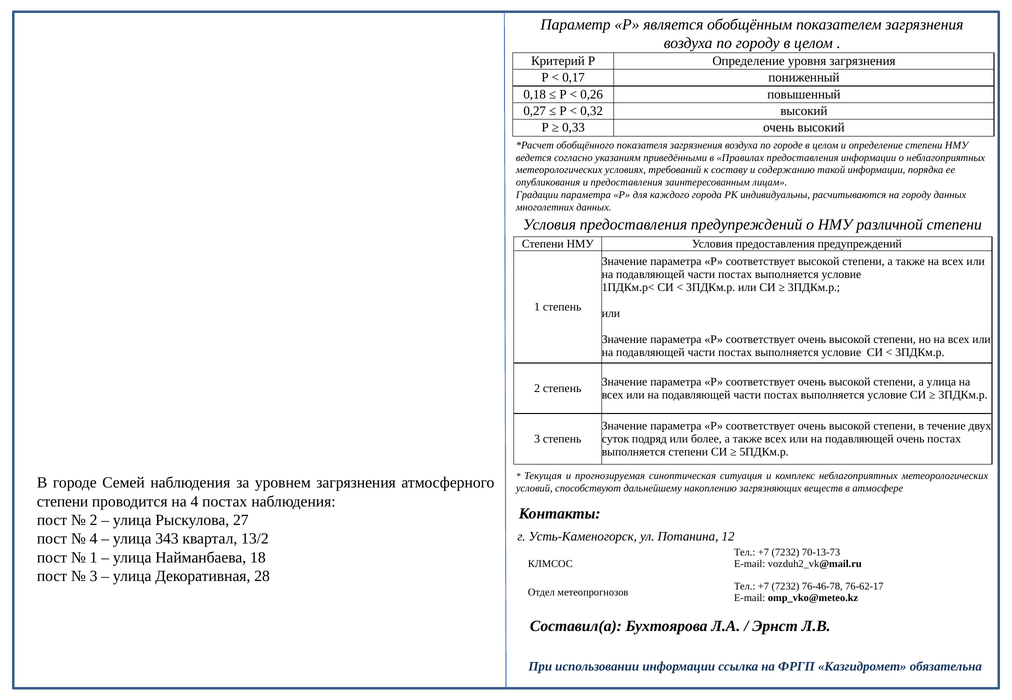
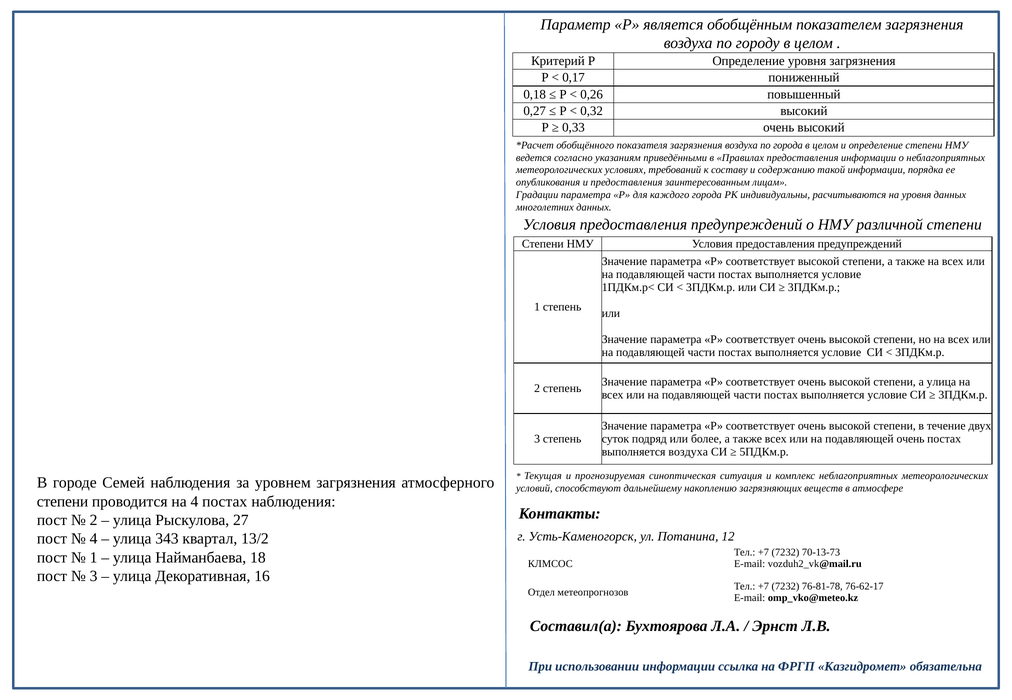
по городе: городе -> города (788, 145)
на городу: городу -> уровня (917, 195)
выполняется степени: степени -> воздуха (688, 452)
28: 28 -> 16 (262, 577)
76-46-78: 76-46-78 -> 76-81-78 (822, 587)
